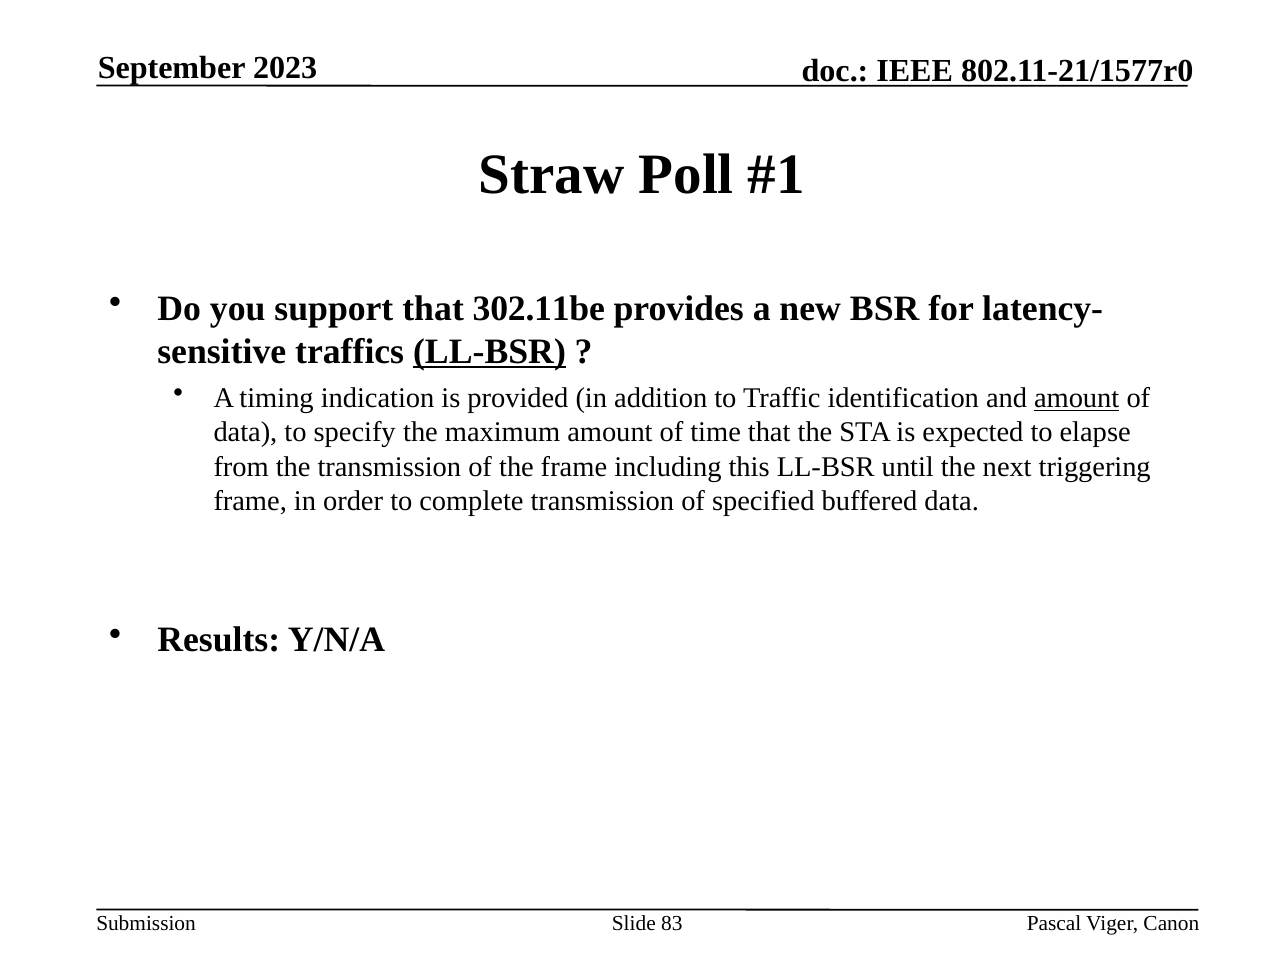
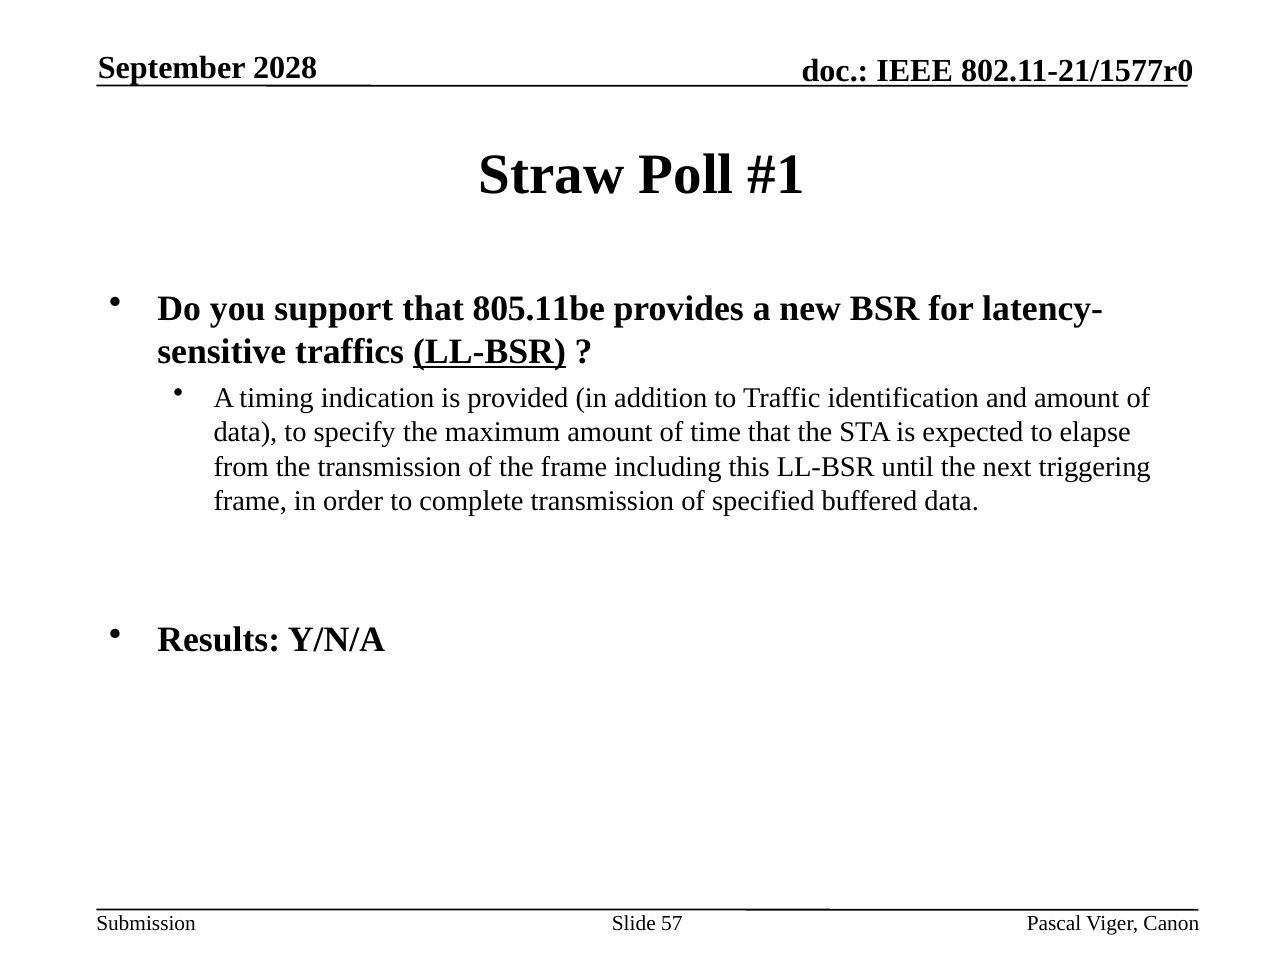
2023: 2023 -> 2028 (285, 68)
302.11be: 302.11be -> 805.11be (539, 309)
amount underline: present -> none (1077, 398)
83: 83 -> 57 (672, 924)
